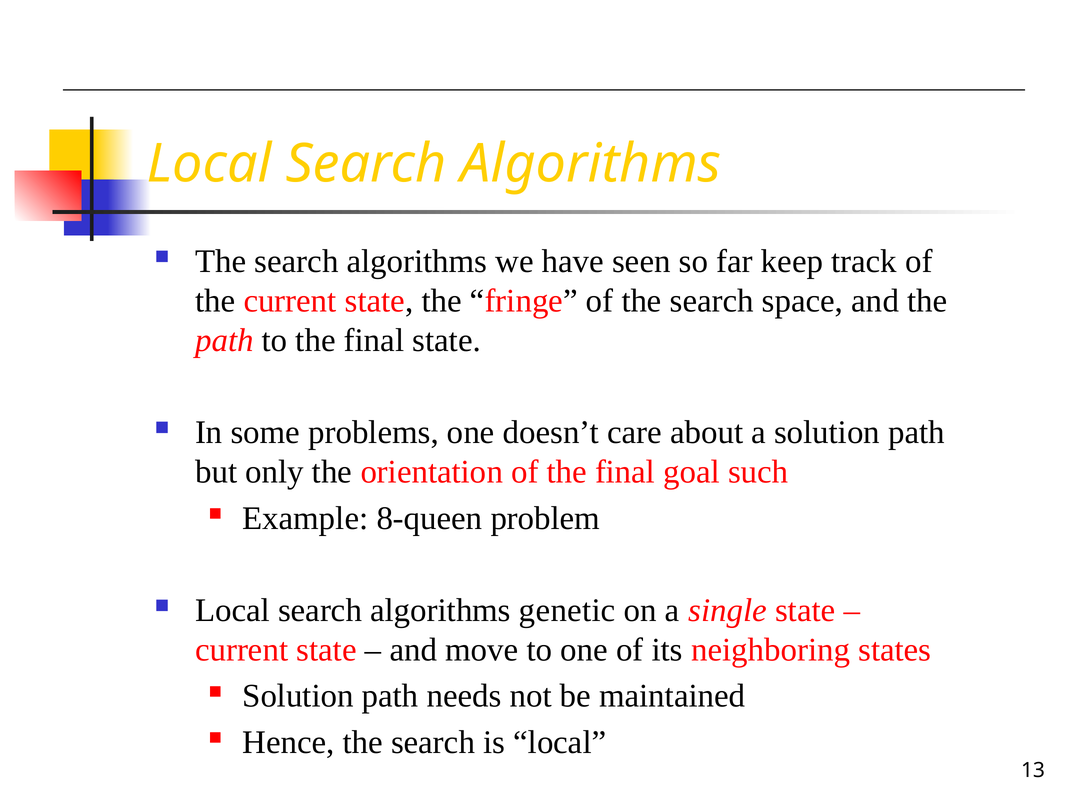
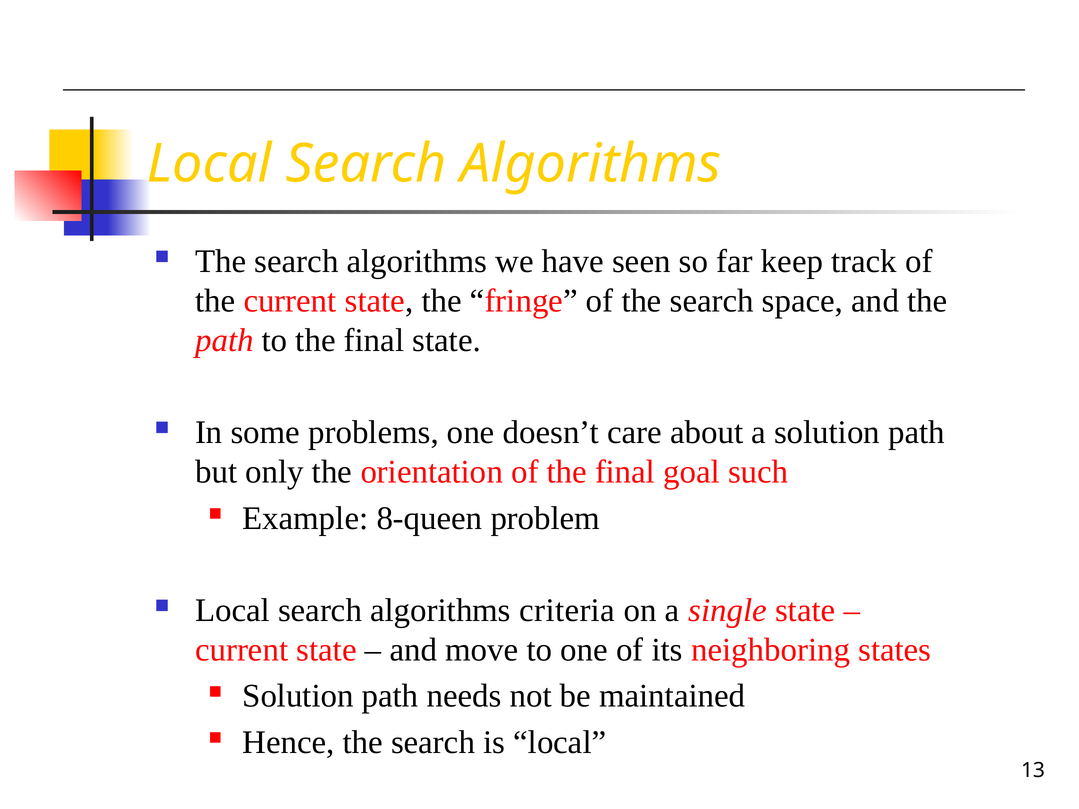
genetic: genetic -> criteria (567, 611)
